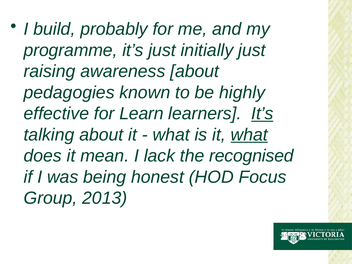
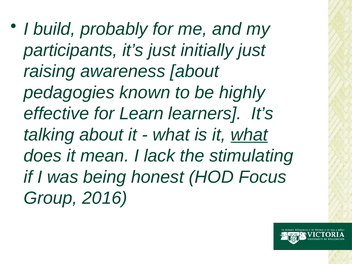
programme: programme -> participants (71, 50)
It’s underline: present -> none (262, 114)
recognised: recognised -> stimulating (251, 156)
2013: 2013 -> 2016 (105, 198)
